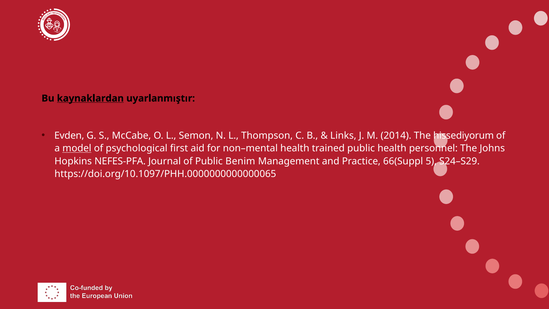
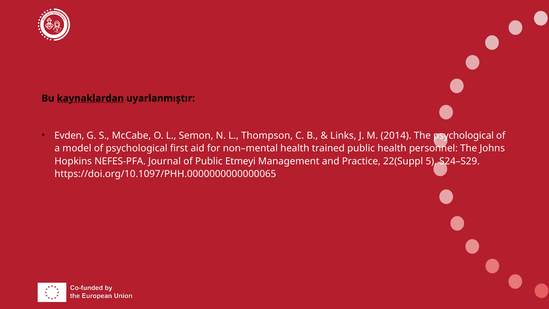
The hissediyorum: hissediyorum -> psychological (464, 135)
model underline: present -> none (77, 148)
Benim: Benim -> Etmeyi (240, 161)
66(Suppl: 66(Suppl -> 22(Suppl (403, 161)
